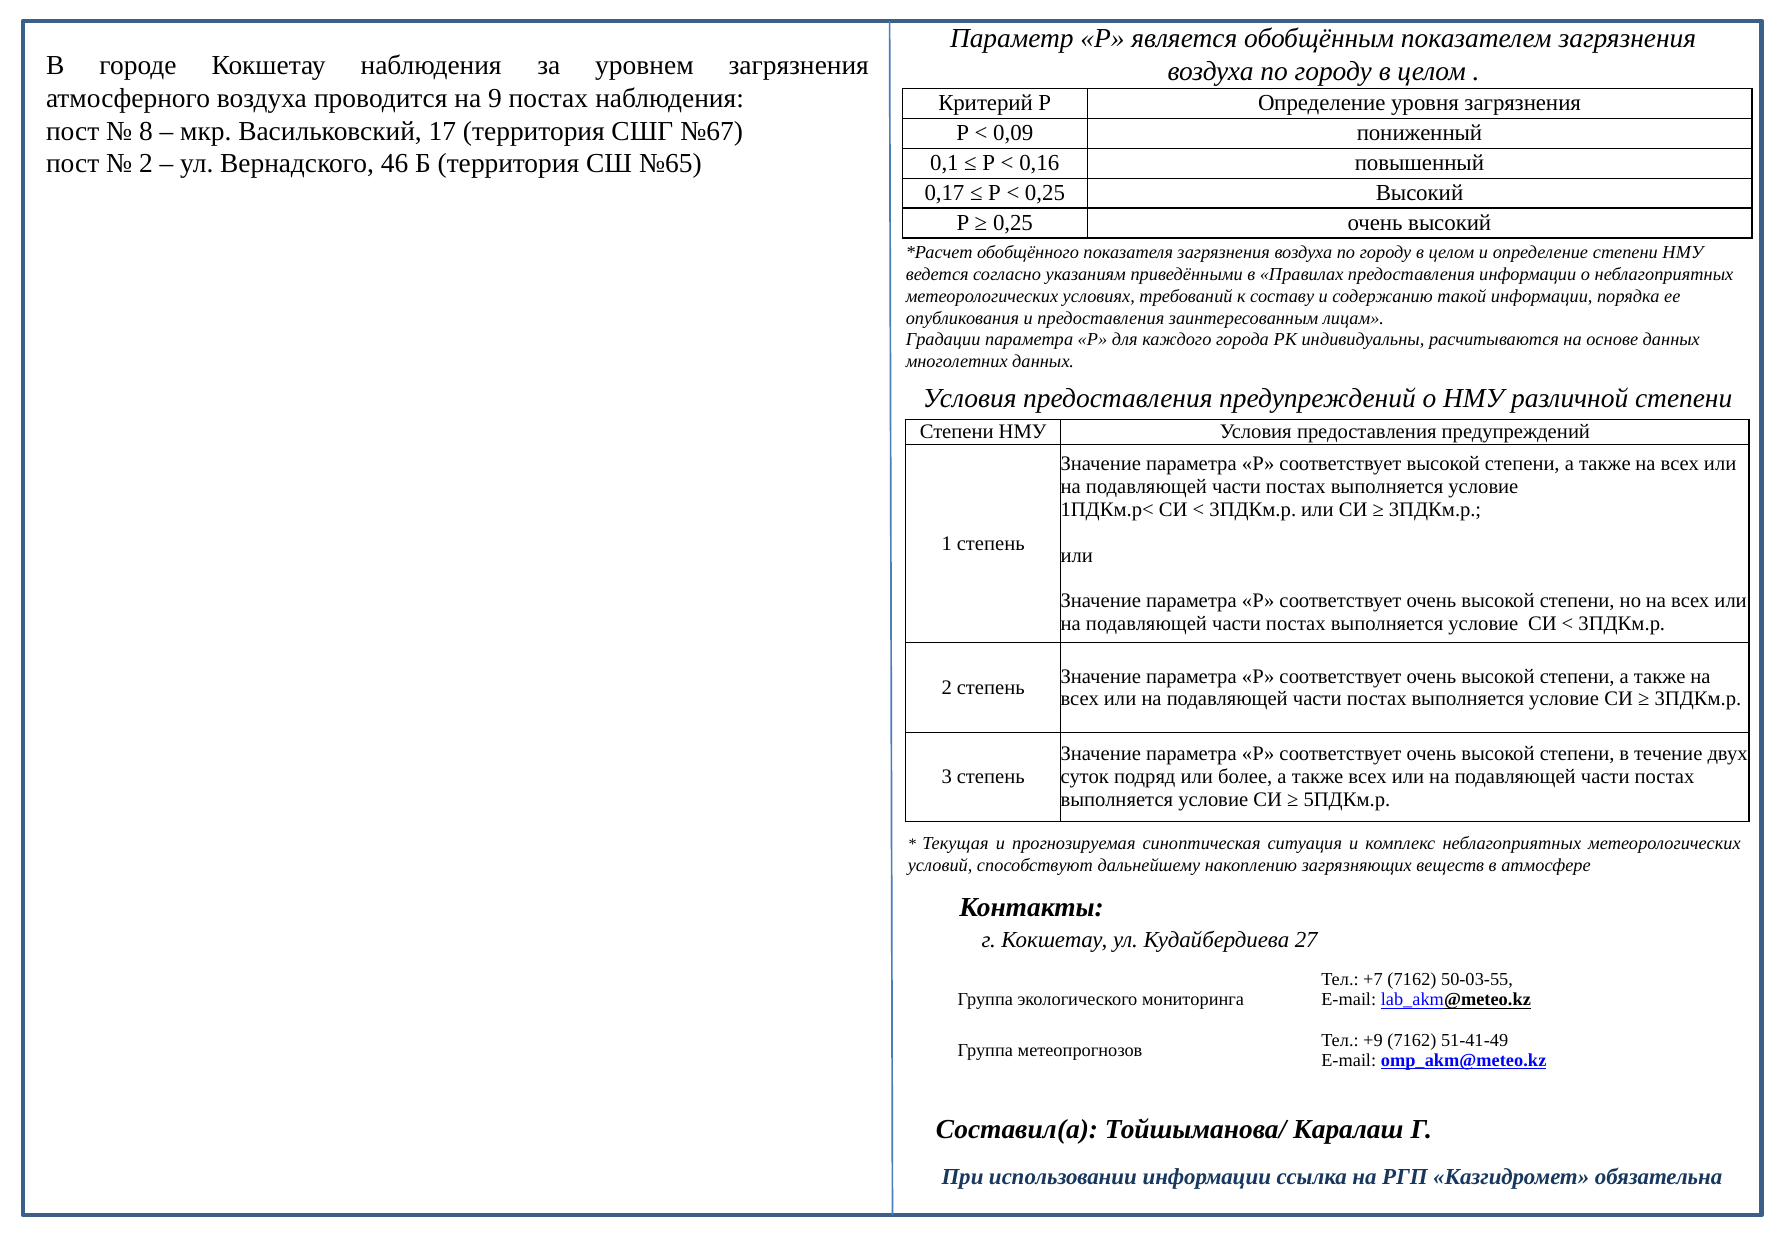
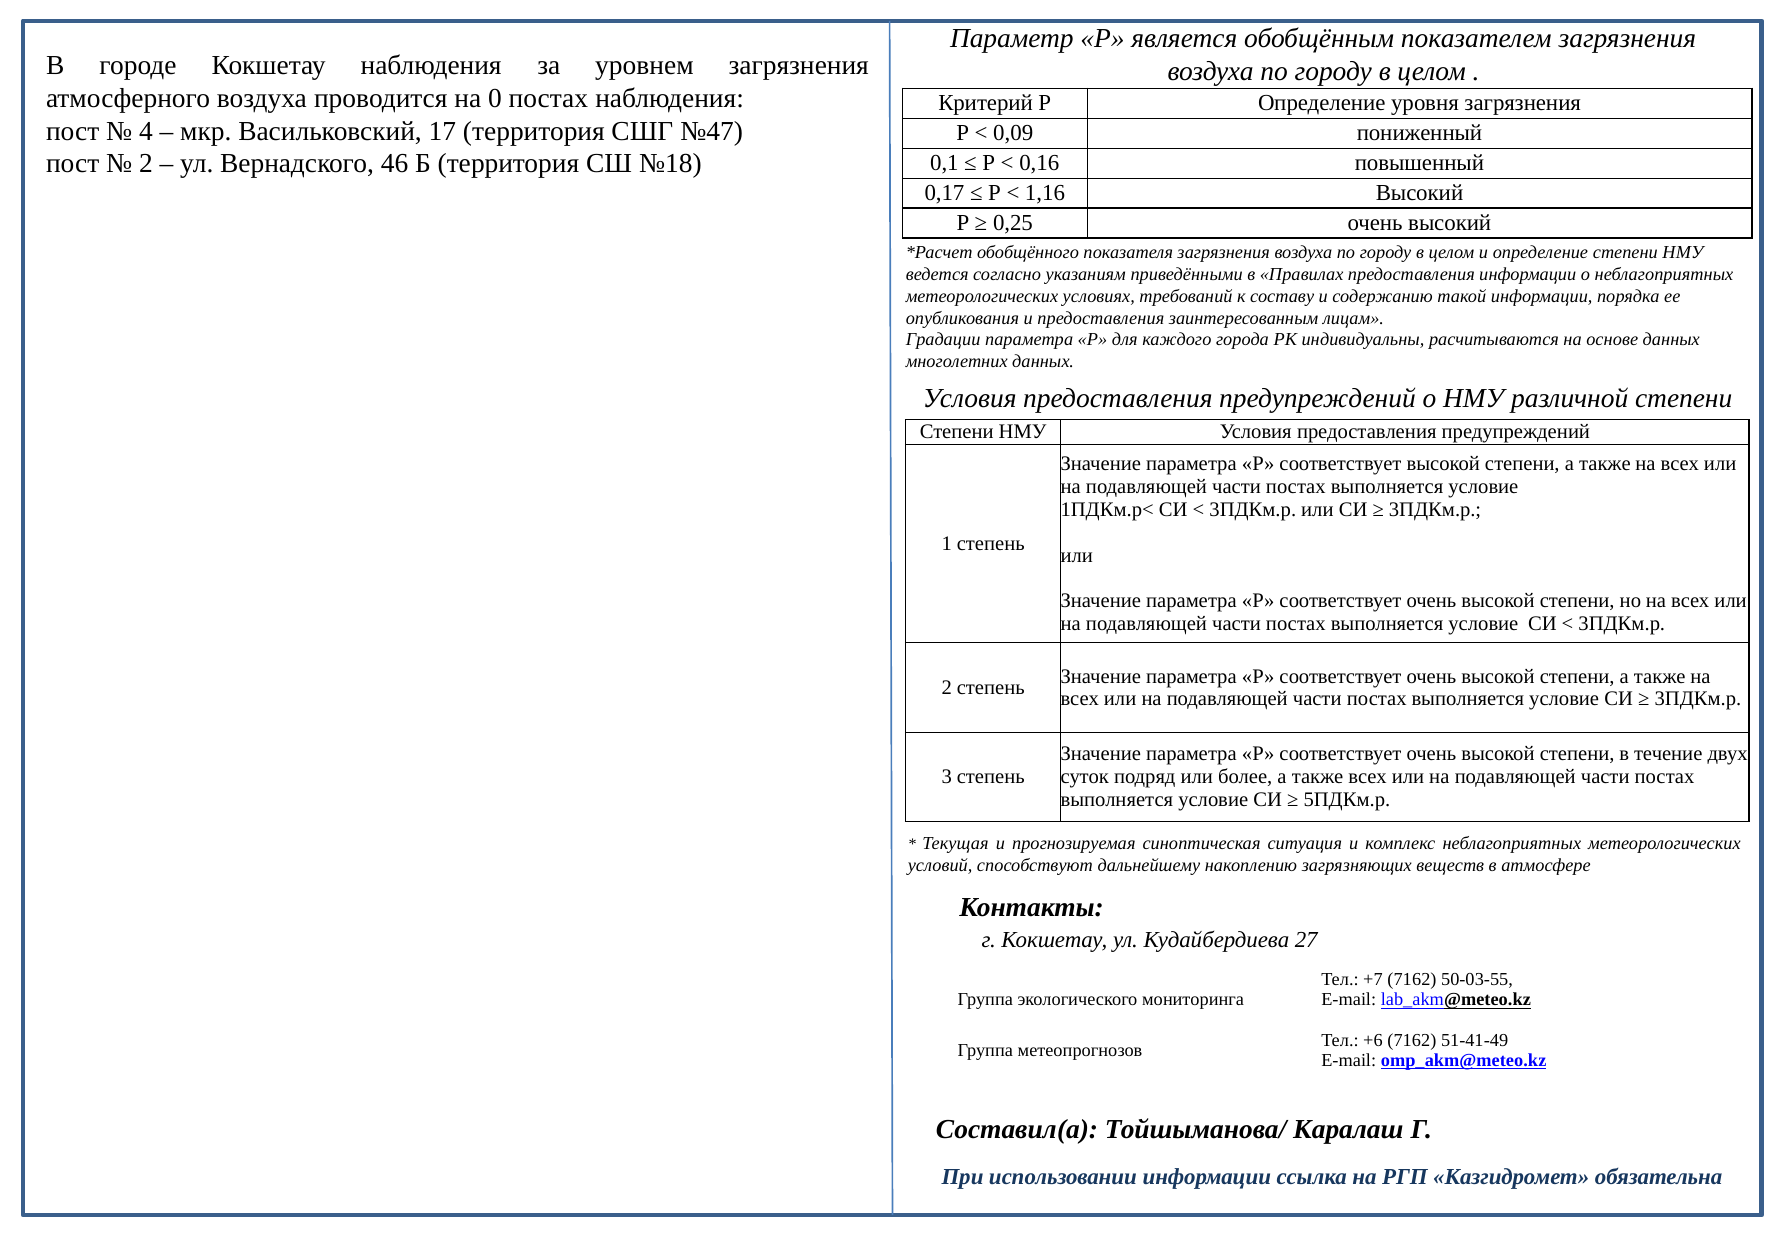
9: 9 -> 0 (495, 98)
8: 8 -> 4 (146, 131)
№67: №67 -> №47 (712, 131)
№65: №65 -> №18 (670, 164)
0,25: 0,25 -> 1,16 (1045, 192)
+9: +9 -> +6 (1373, 1040)
